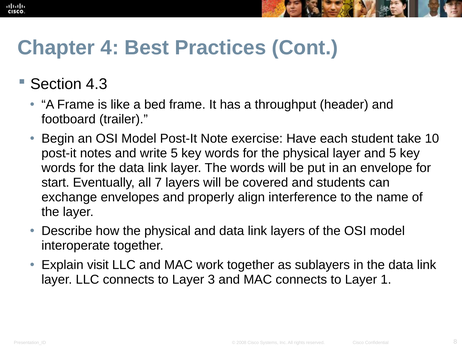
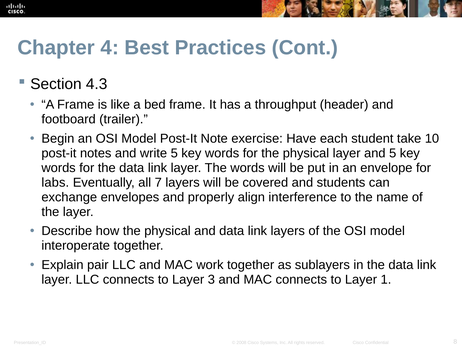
start: start -> labs (55, 182)
visit: visit -> pair (98, 265)
